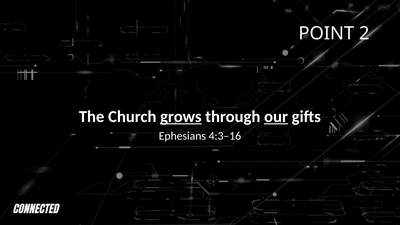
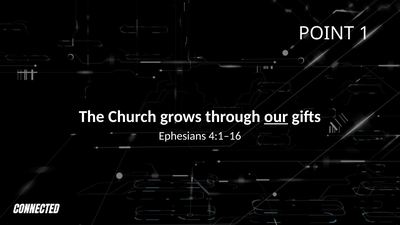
2: 2 -> 1 (364, 34)
grows underline: present -> none (181, 117)
4:3–16: 4:3–16 -> 4:1–16 (225, 136)
